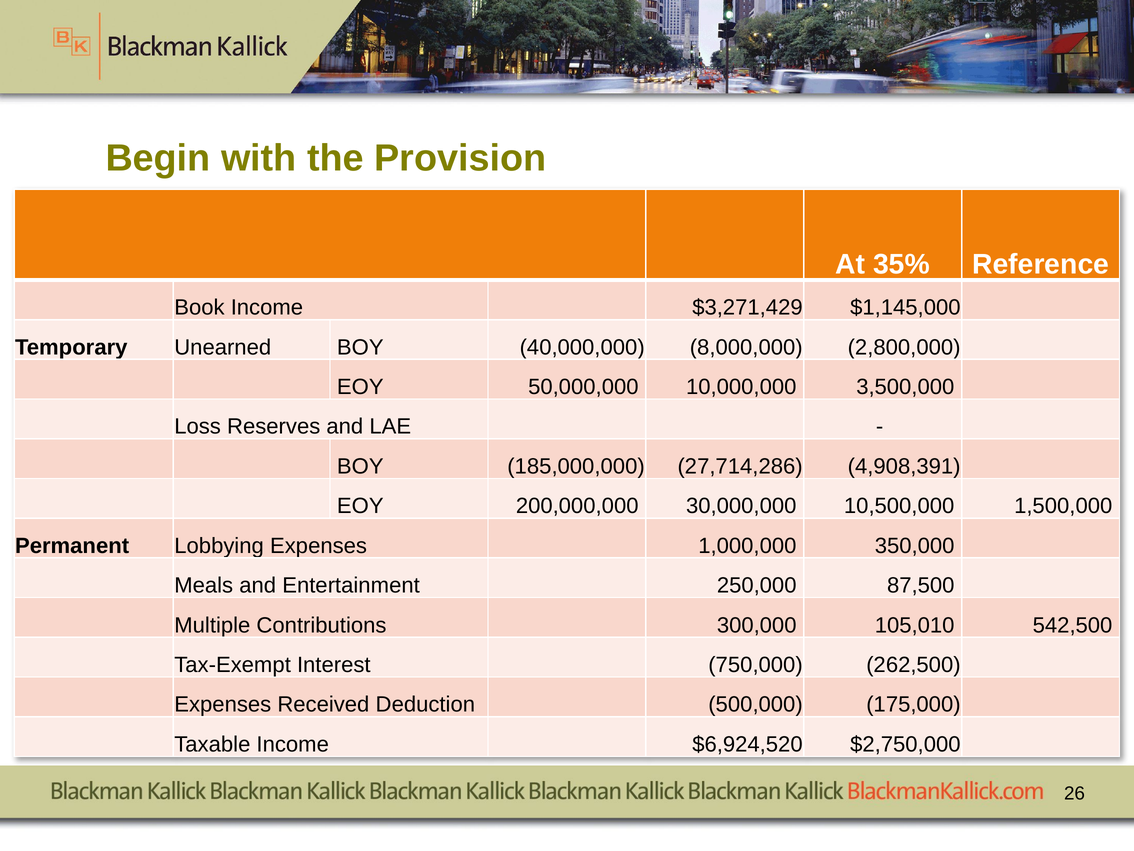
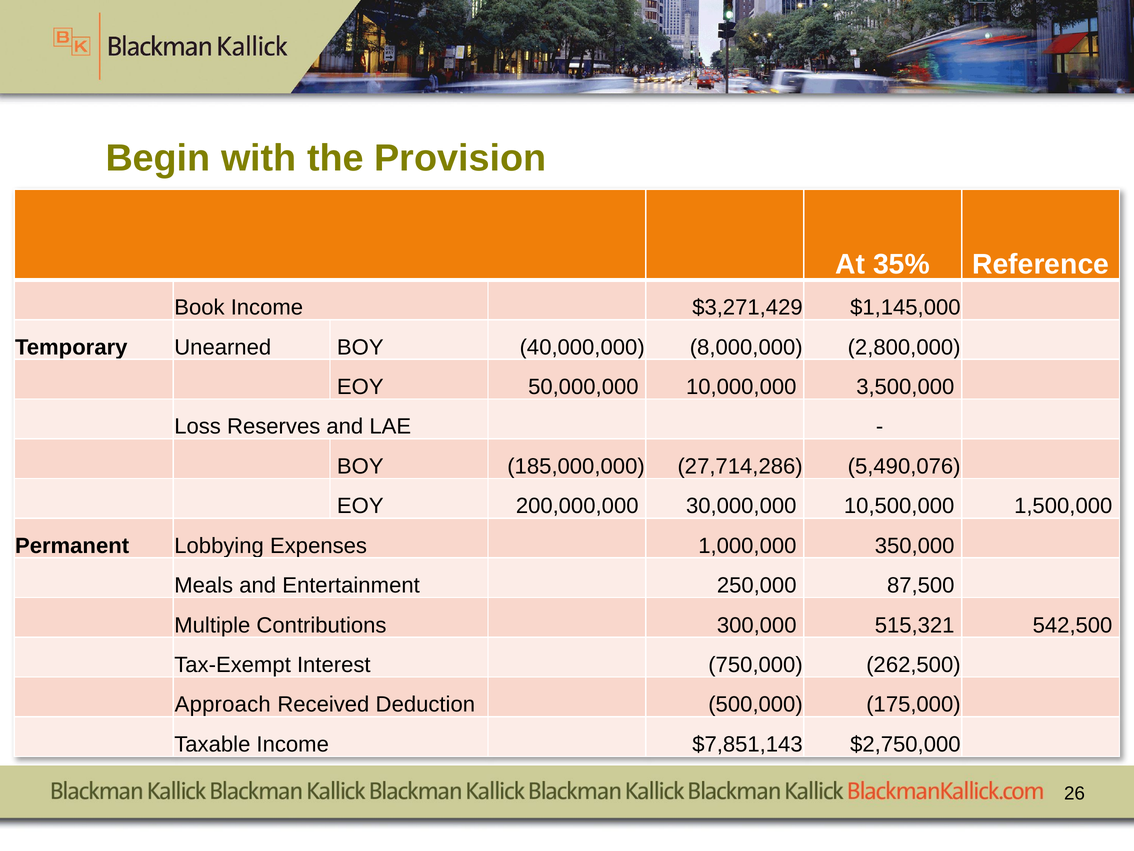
4,908,391: 4,908,391 -> 5,490,076 (904, 466)
105,010: 105,010 -> 515,321 (915, 625)
Expenses: Expenses -> Approach (223, 704)
$6,924,520: $6,924,520 -> $7,851,143 (747, 744)
